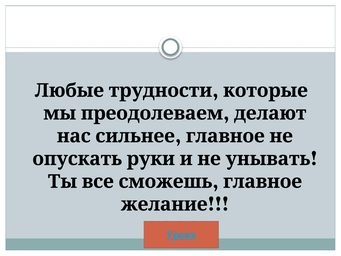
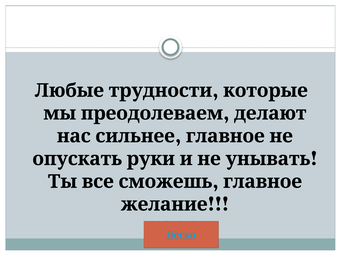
Урока: Урока -> Легко (181, 235)
